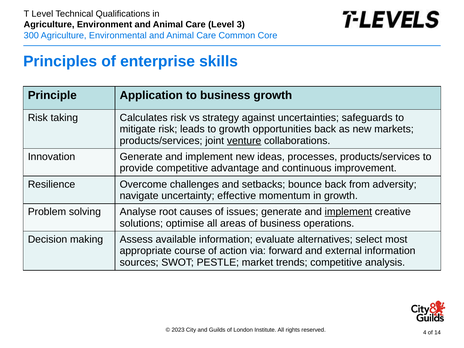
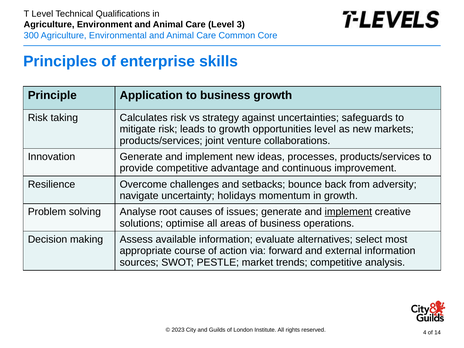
opportunities back: back -> level (325, 129)
venture underline: present -> none (244, 141)
effective: effective -> holidays (237, 196)
